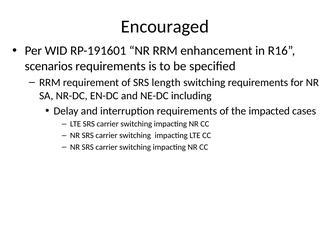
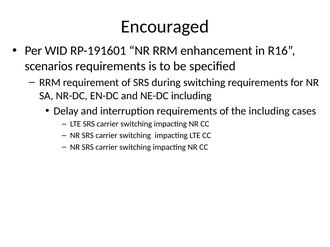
length: length -> during (166, 83)
the impacted: impacted -> including (269, 111)
